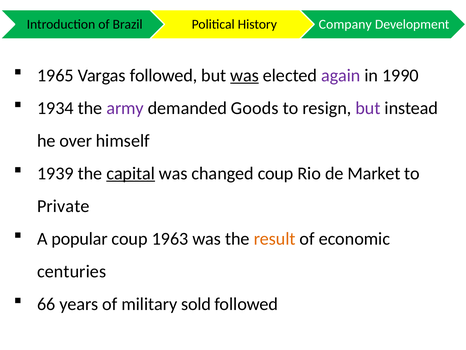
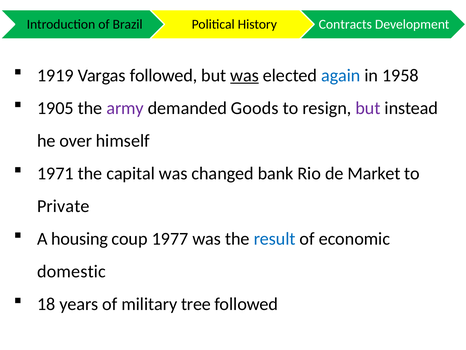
Company: Company -> Contracts (345, 24)
1965: 1965 -> 1919 (55, 75)
again colour: purple -> blue (341, 75)
1990: 1990 -> 1958 (400, 75)
1934: 1934 -> 1905 (55, 108)
1939: 1939 -> 1971 (55, 173)
capital underline: present -> none (131, 173)
changed coup: coup -> bank (276, 173)
popular: popular -> housing (80, 238)
1963: 1963 -> 1977 (170, 238)
result colour: orange -> blue (275, 238)
centuries: centuries -> domestic (72, 271)
66: 66 -> 18 (46, 304)
sold: sold -> tree (196, 304)
